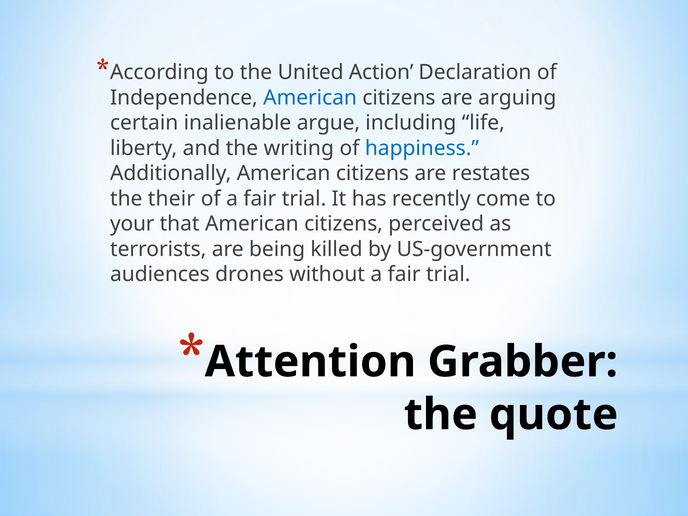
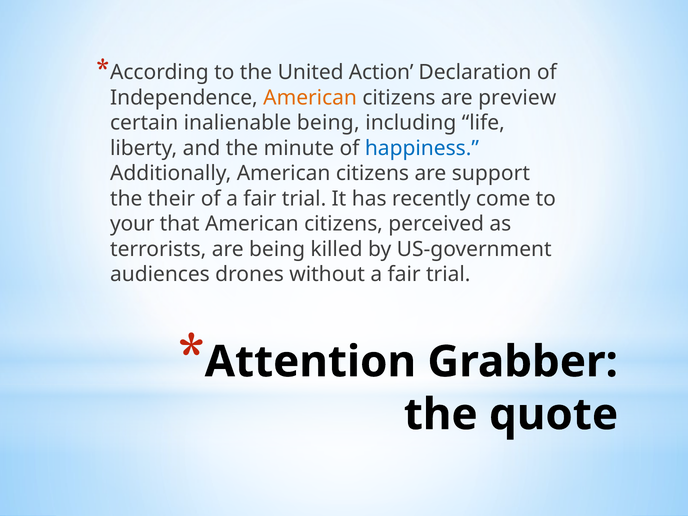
American colour: blue -> orange (310, 98)
arguing: arguing -> preview (517, 98)
inalienable argue: argue -> being (328, 123)
writing: writing -> minute (299, 148)
restates: restates -> support (491, 173)
